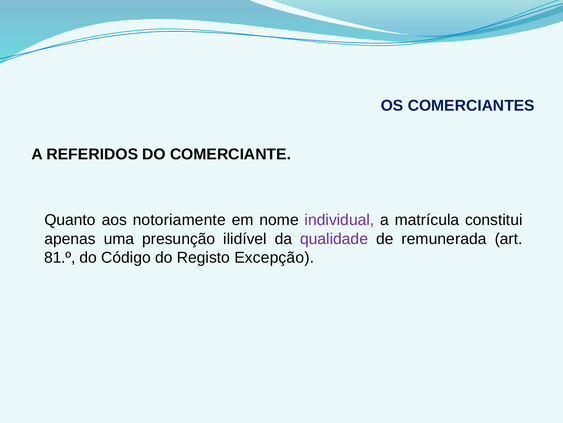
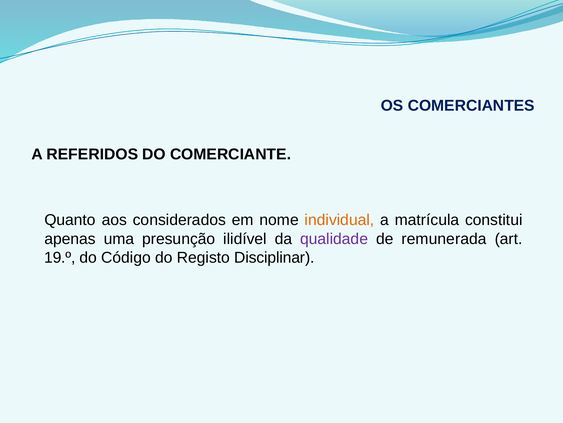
notoriamente: notoriamente -> considerados (179, 220)
individual colour: purple -> orange (339, 220)
81.º: 81.º -> 19.º (60, 257)
Excepção: Excepção -> Disciplinar (274, 257)
